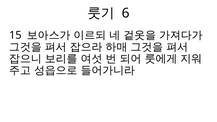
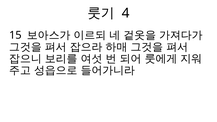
6: 6 -> 4 (126, 13)
